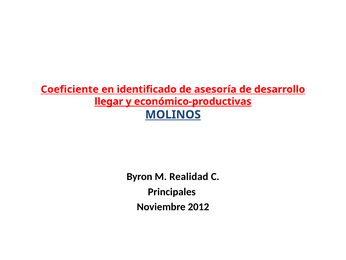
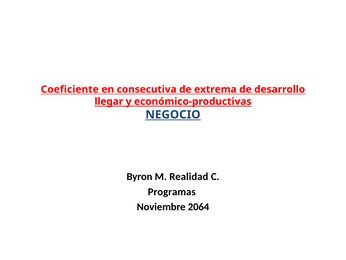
identificado: identificado -> consecutiva (147, 89)
asesoría: asesoría -> extrema (215, 89)
MOLINOS: MOLINOS -> NEGOCIO (173, 114)
Principales: Principales -> Programas (172, 191)
2012: 2012 -> 2064 (198, 206)
